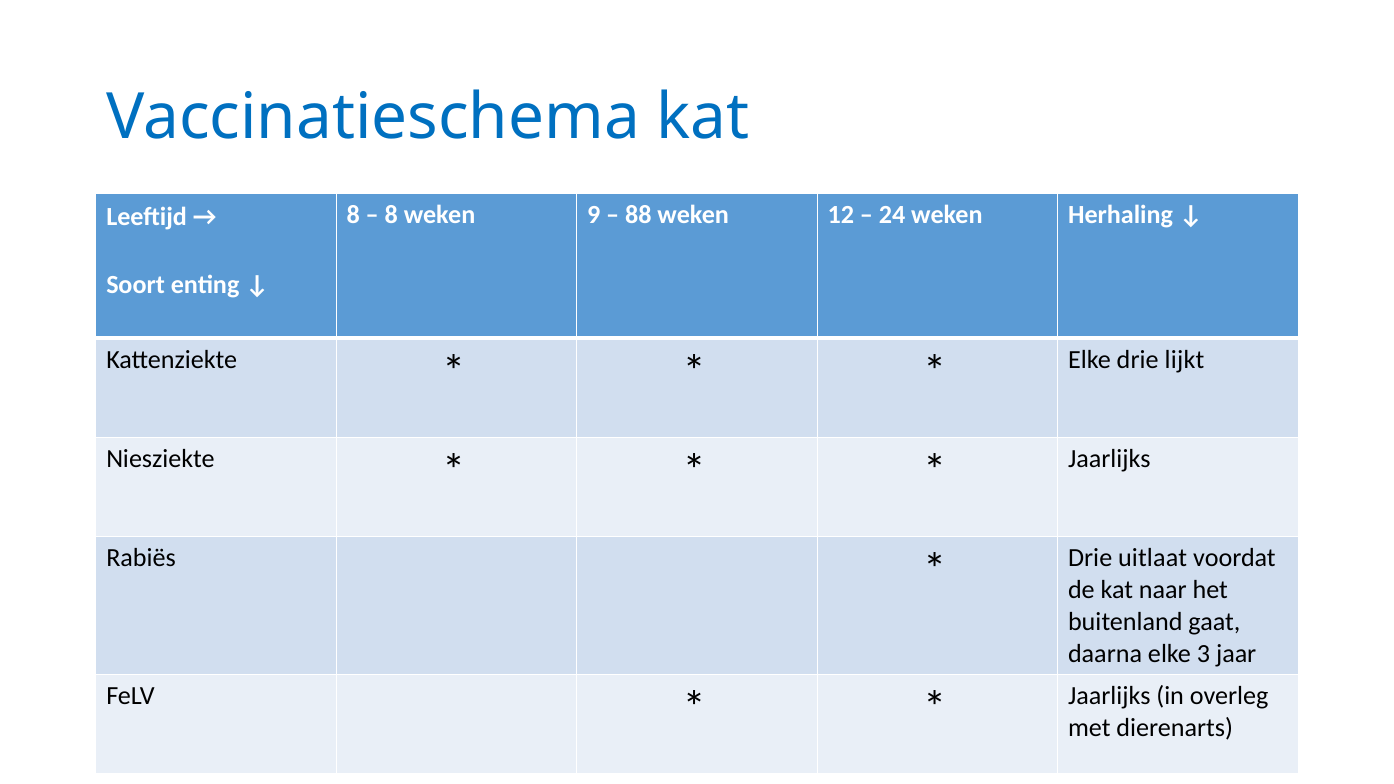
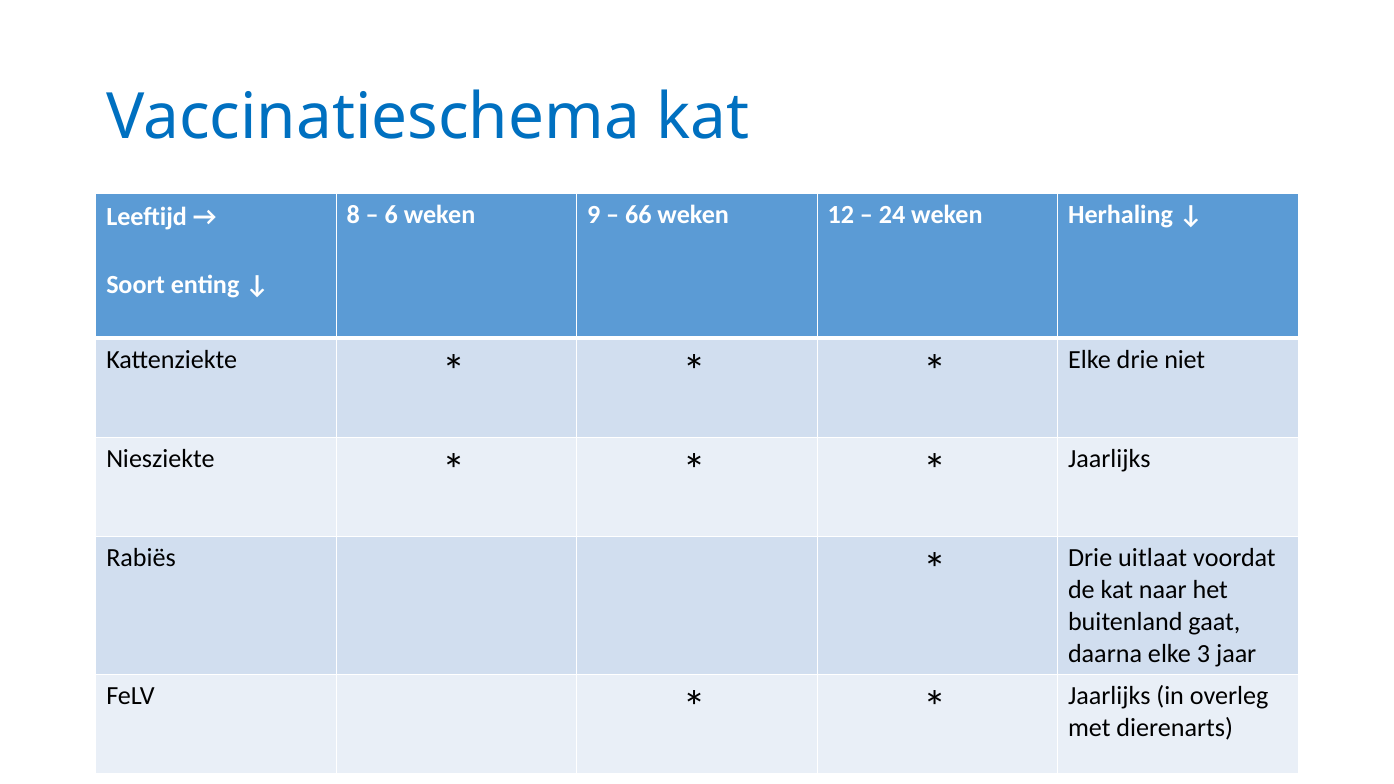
8: 8 -> 6 (391, 215)
88: 88 -> 66 (638, 215)
lijkt: lijkt -> niet (1185, 360)
